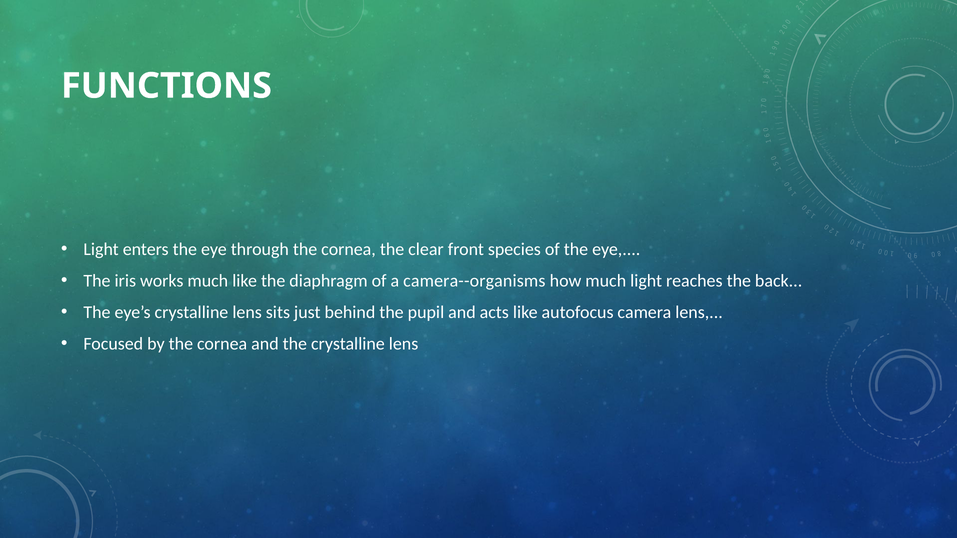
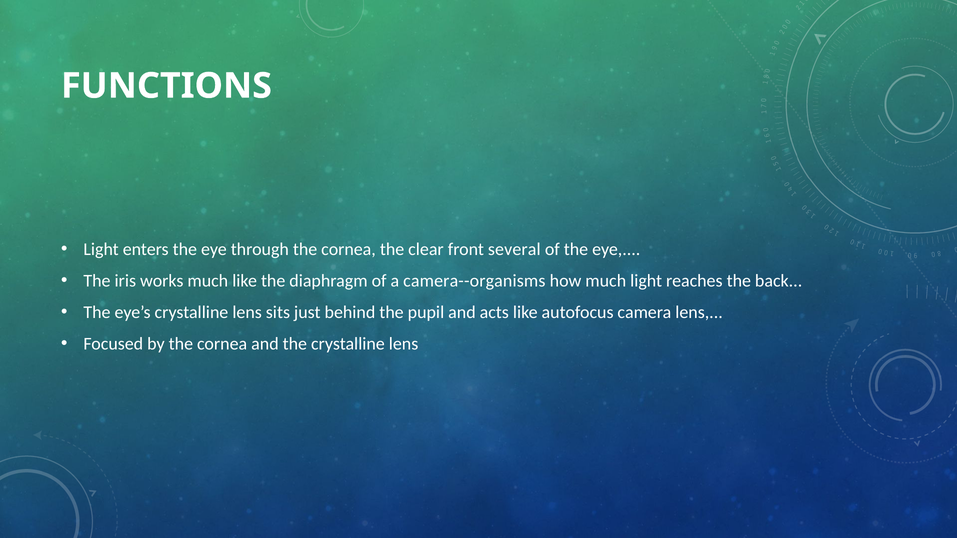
species: species -> several (514, 250)
